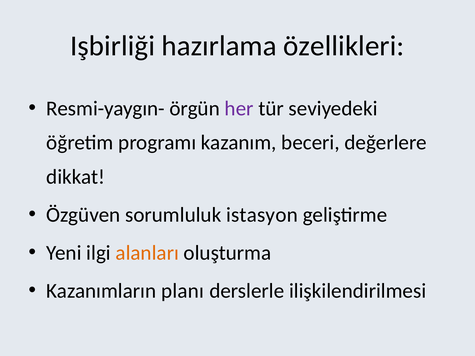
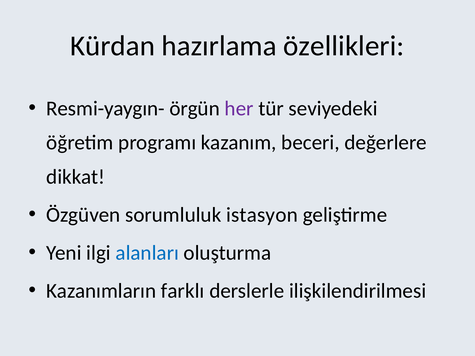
Işbirliği: Işbirliği -> Kürdan (113, 46)
alanları colour: orange -> blue (147, 253)
planı: planı -> farklı (183, 291)
